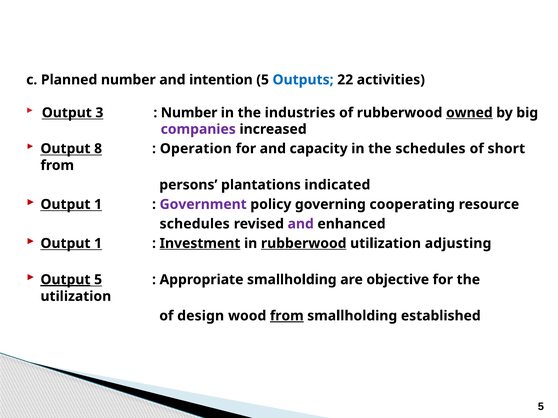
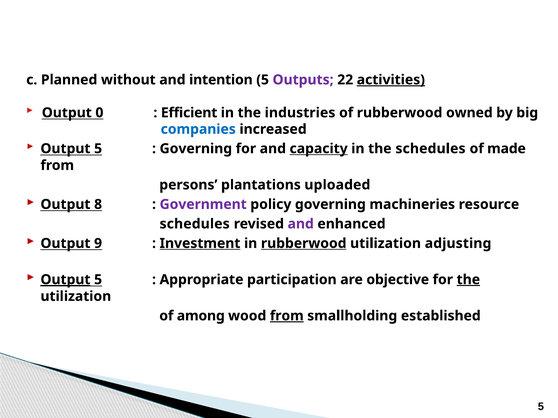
Planned number: number -> without (128, 80)
Outputs colour: blue -> purple (303, 80)
activities underline: none -> present (391, 80)
3: 3 -> 0 (99, 113)
Number: Number -> Efficient (189, 113)
owned underline: present -> none (469, 113)
companies colour: purple -> blue (198, 129)
8: 8 -> 5 (98, 149)
Operation: Operation -> Governing (196, 149)
capacity underline: none -> present (319, 149)
short: short -> made (506, 149)
indicated: indicated -> uploaded (337, 185)
1: 1 -> 8 (98, 205)
cooperating: cooperating -> machineries (412, 205)
1: 1 -> 9 (98, 244)
Appropriate smallholding: smallholding -> participation (292, 280)
the underline: none -> present (468, 280)
design: design -> among (201, 316)
